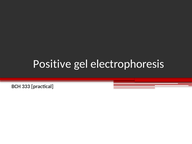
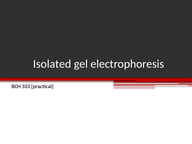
Positive: Positive -> Isolated (52, 64)
